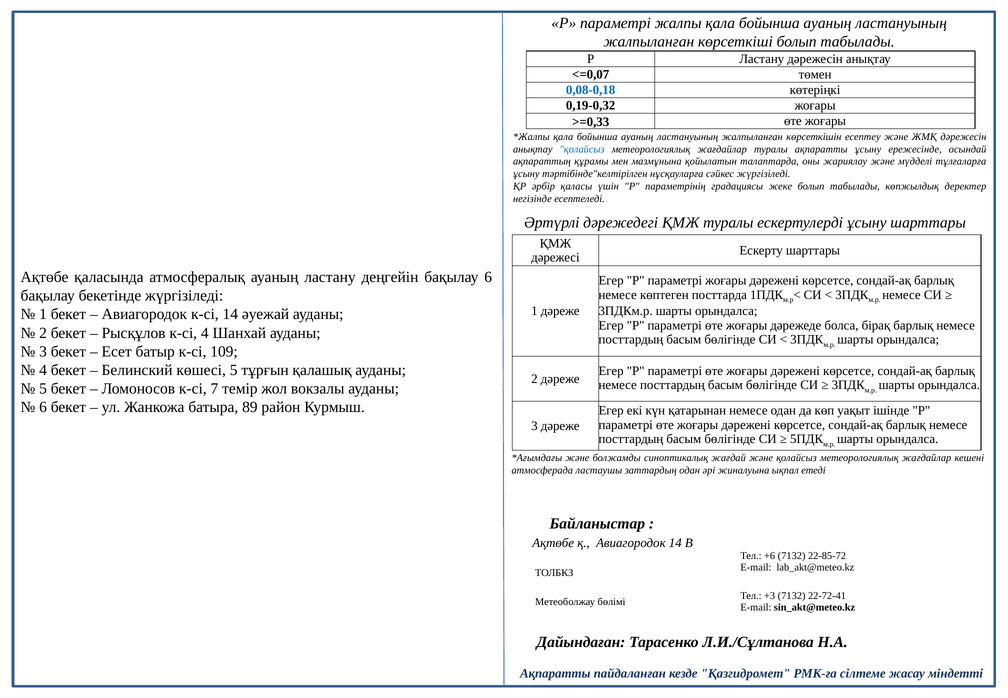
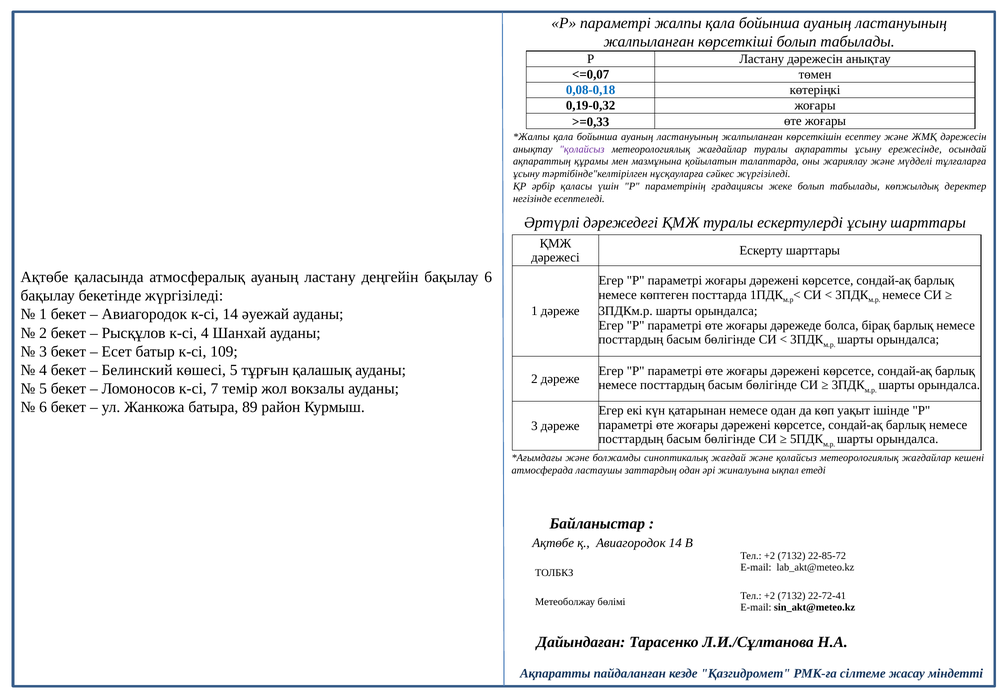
қолайсыз colour: blue -> purple (582, 149)
+6: +6 -> +2 (770, 556)
+3: +3 -> +2 (770, 596)
